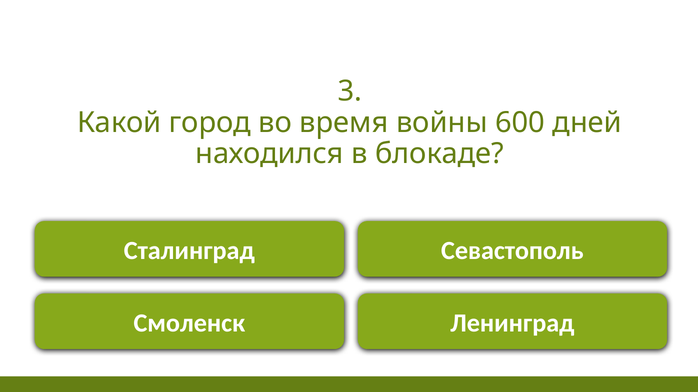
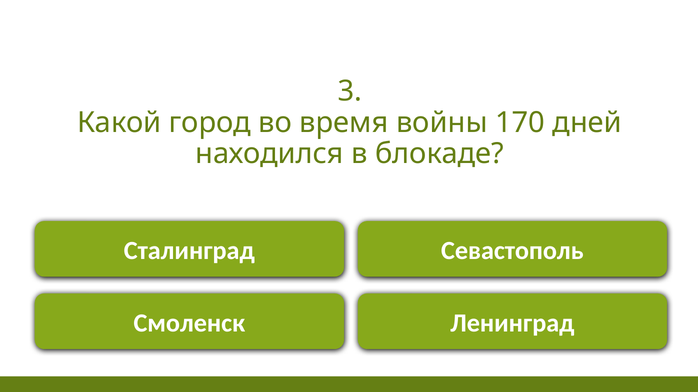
600: 600 -> 170 (520, 123)
